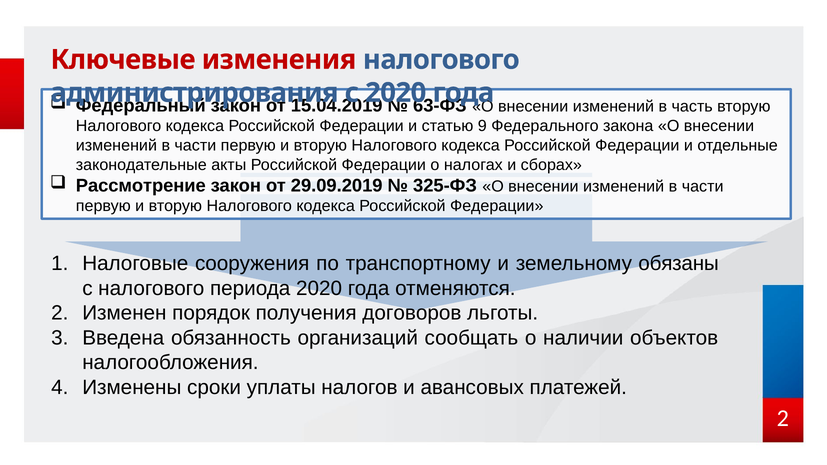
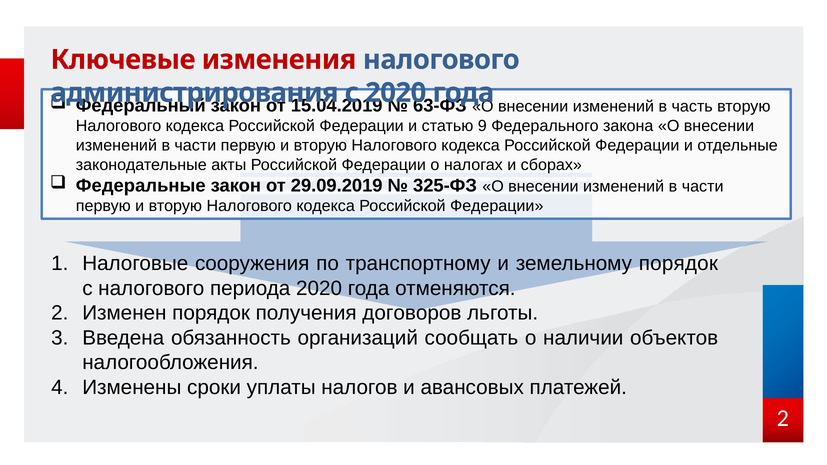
Рассмотрение: Рассмотрение -> Федеральные (141, 186)
земельному обязаны: обязаны -> порядок (678, 264)
